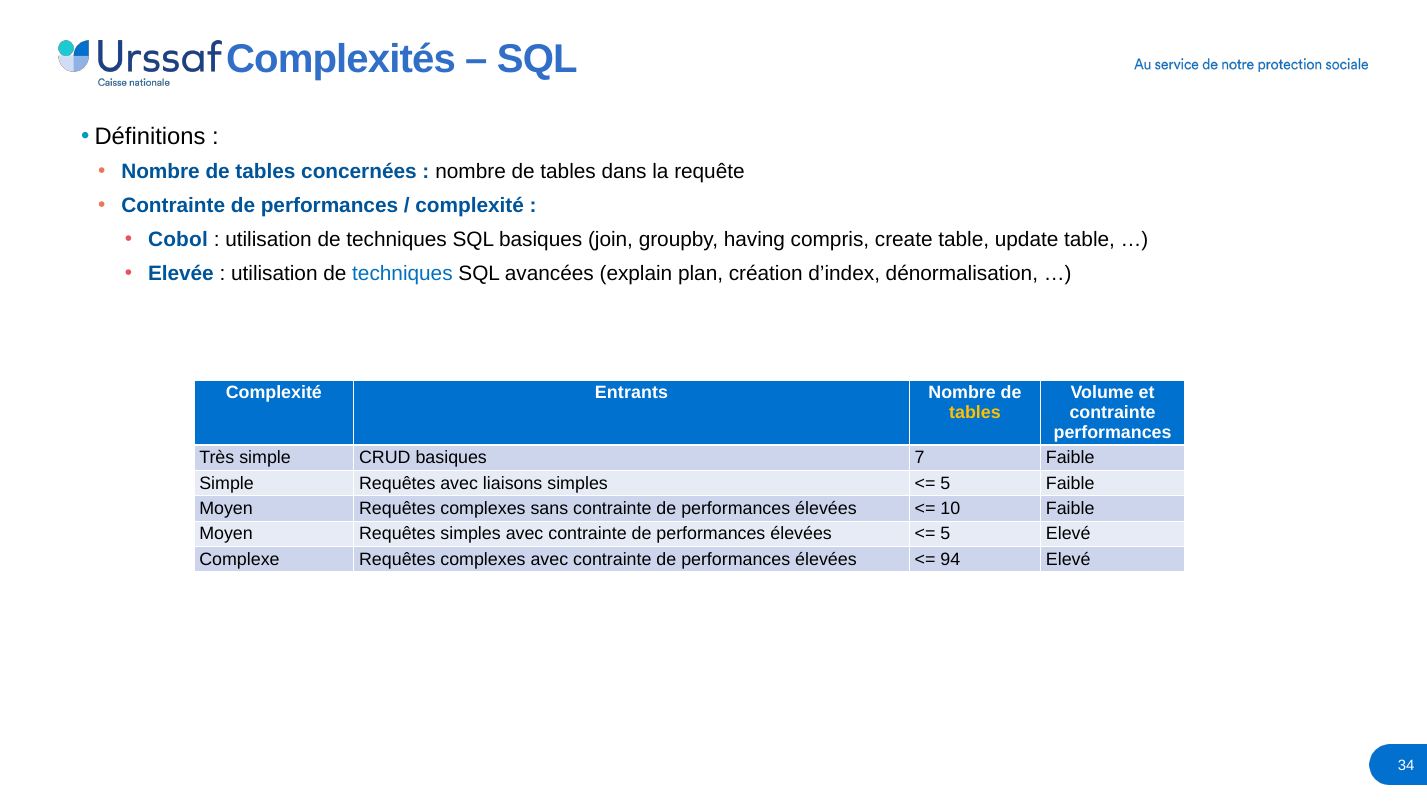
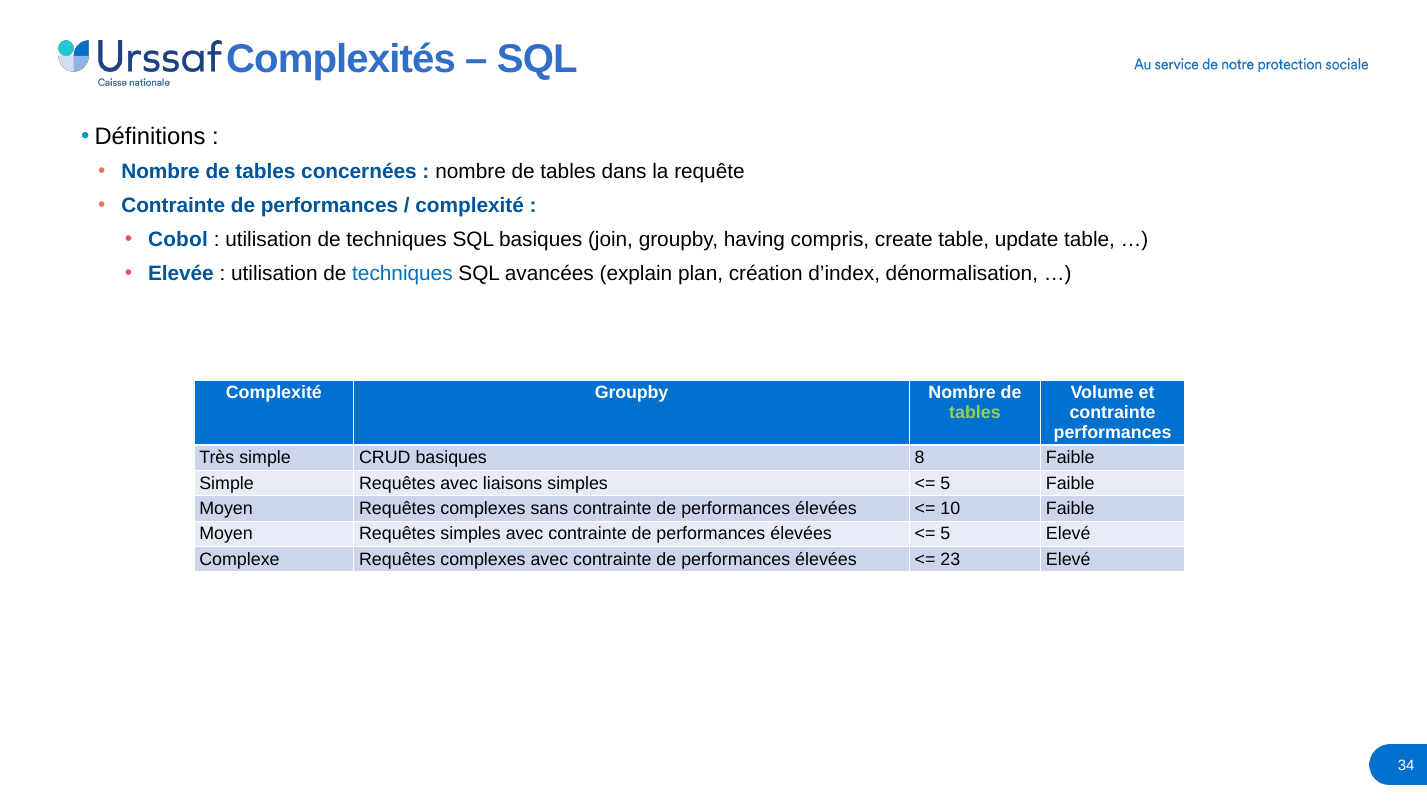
Complexité Entrants: Entrants -> Groupby (632, 393)
tables colour: yellow -> light green (975, 413)
7: 7 -> 8 (920, 458)
94: 94 -> 23 (950, 559)
